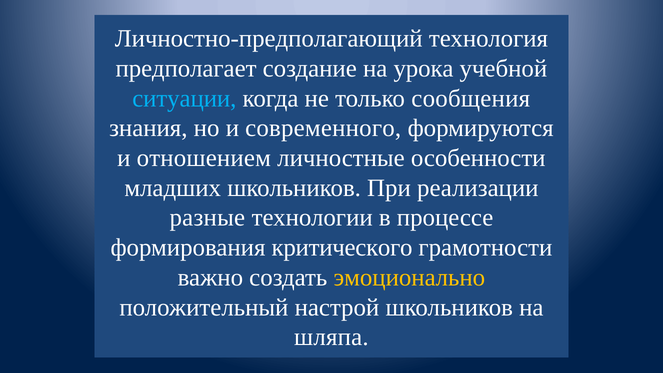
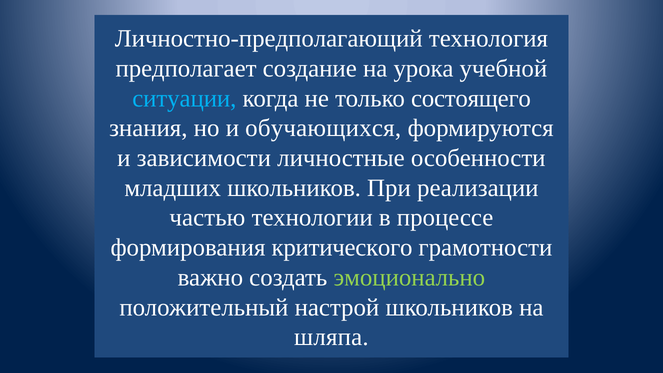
сообщения: сообщения -> состоящего (471, 98)
современного: современного -> обучающихся (323, 128)
отношением: отношением -> зависимости (204, 158)
разные: разные -> частью (207, 218)
эмоционально colour: yellow -> light green (409, 277)
